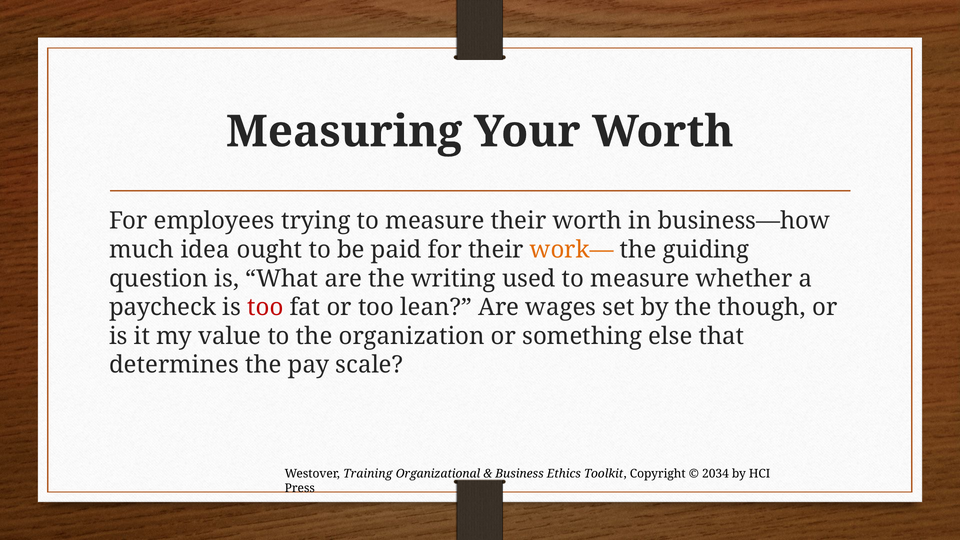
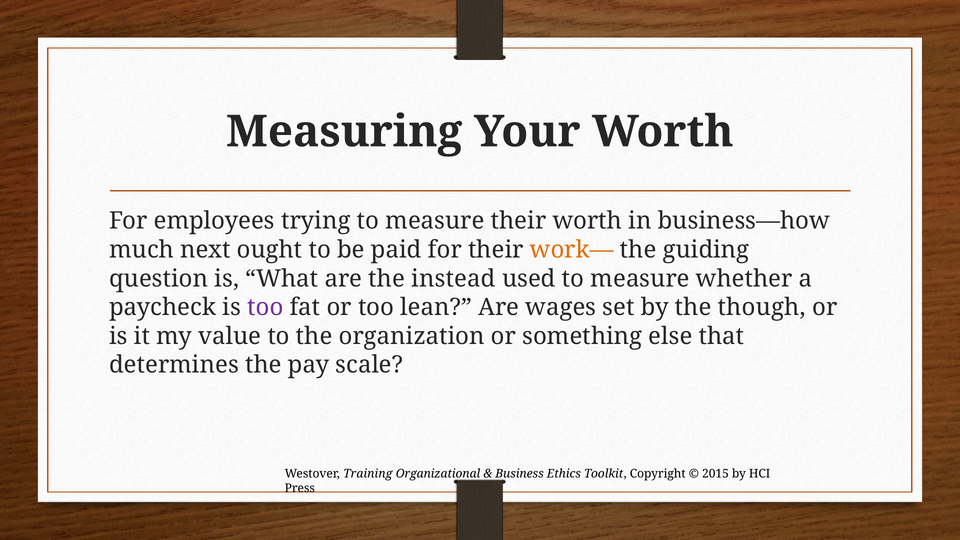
idea: idea -> next (205, 250)
writing: writing -> instead (453, 279)
too colour: red -> purple (265, 307)
2034: 2034 -> 2015 (715, 474)
